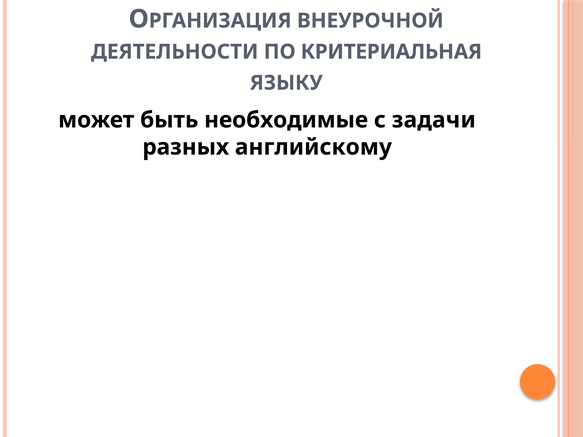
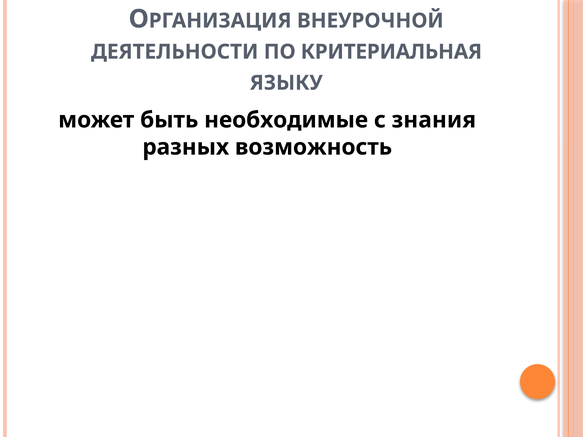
задачи: задачи -> знания (434, 120)
английскому: английскому -> возможность (314, 147)
